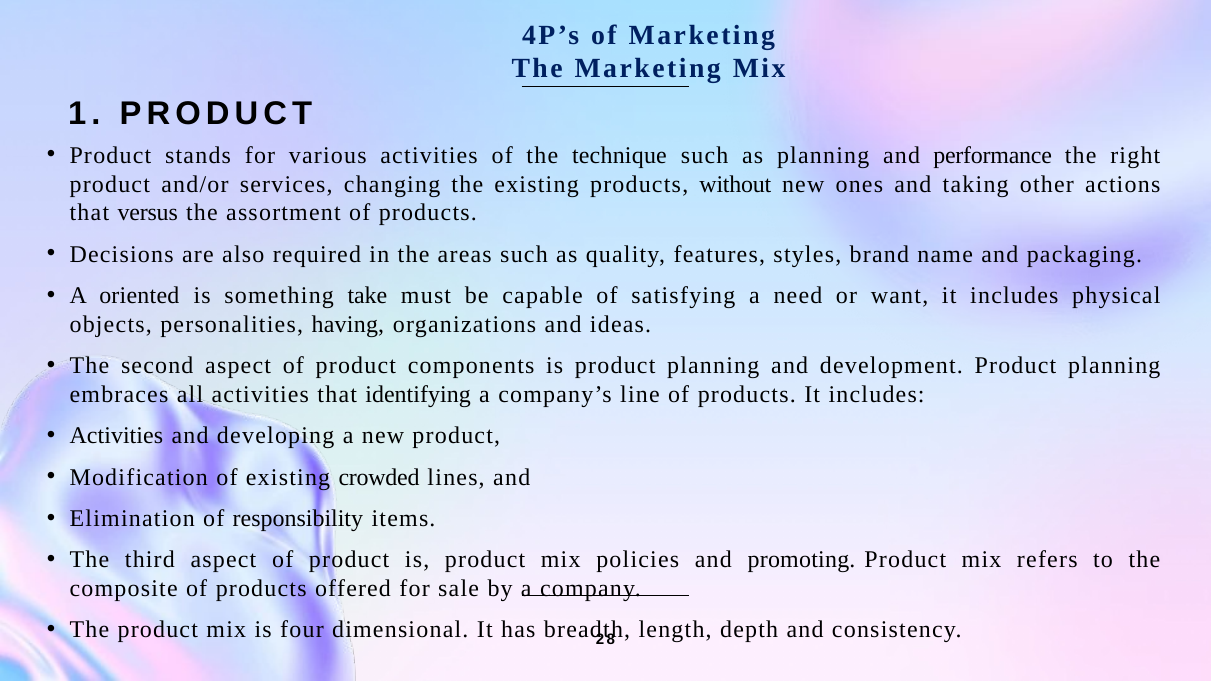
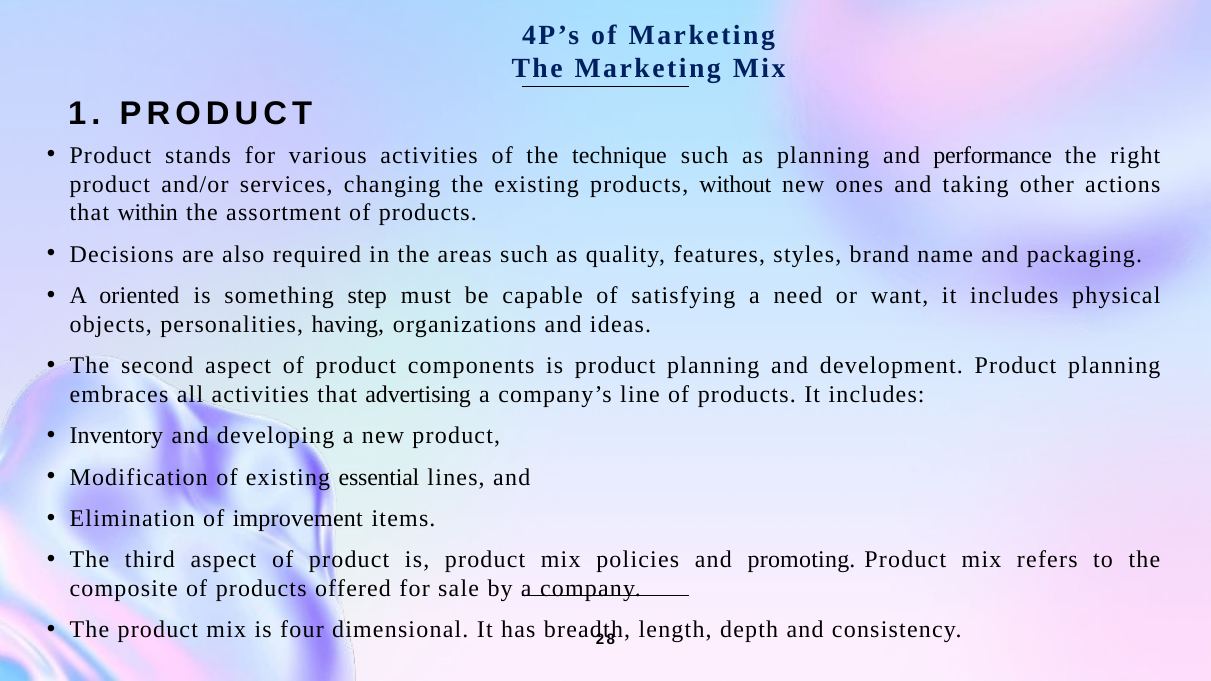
versus: versus -> within (148, 213)
take: take -> step (367, 296)
identifying: identifying -> advertising (418, 395)
Activities: Activities -> Inventory (116, 436)
crowded: crowded -> essential (379, 477)
responsibility: responsibility -> improvement (298, 519)
